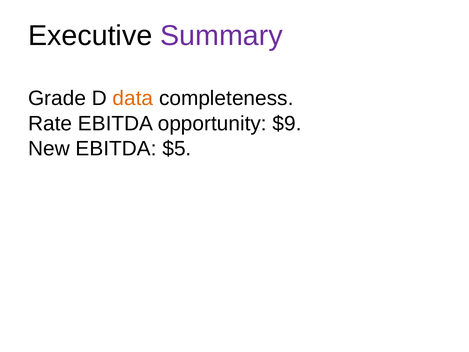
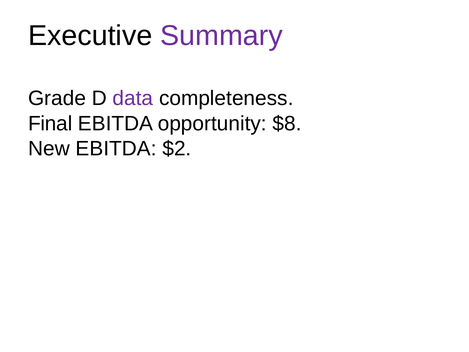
data colour: orange -> purple (133, 98)
Rate: Rate -> Final (50, 123)
$9: $9 -> $8 (287, 123)
$5: $5 -> $2 (177, 148)
